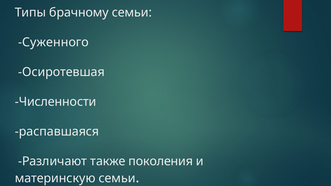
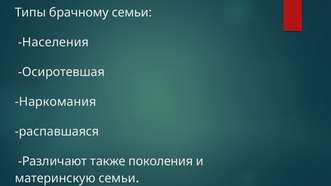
Суженного: Суженного -> Населения (53, 42)
Численности: Численности -> Наркомания (56, 102)
